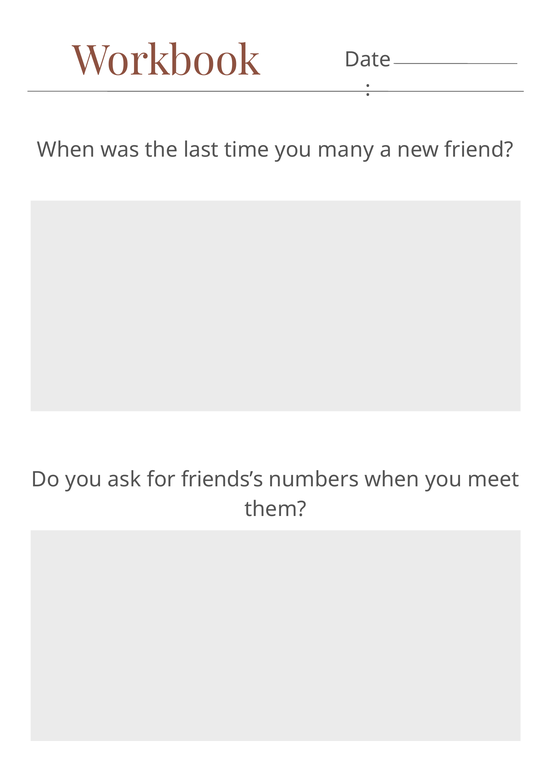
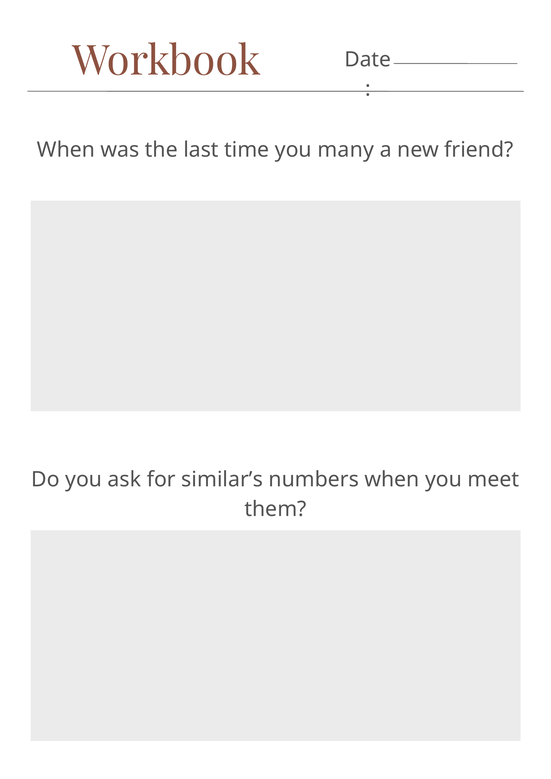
friends’s: friends’s -> similar’s (222, 480)
